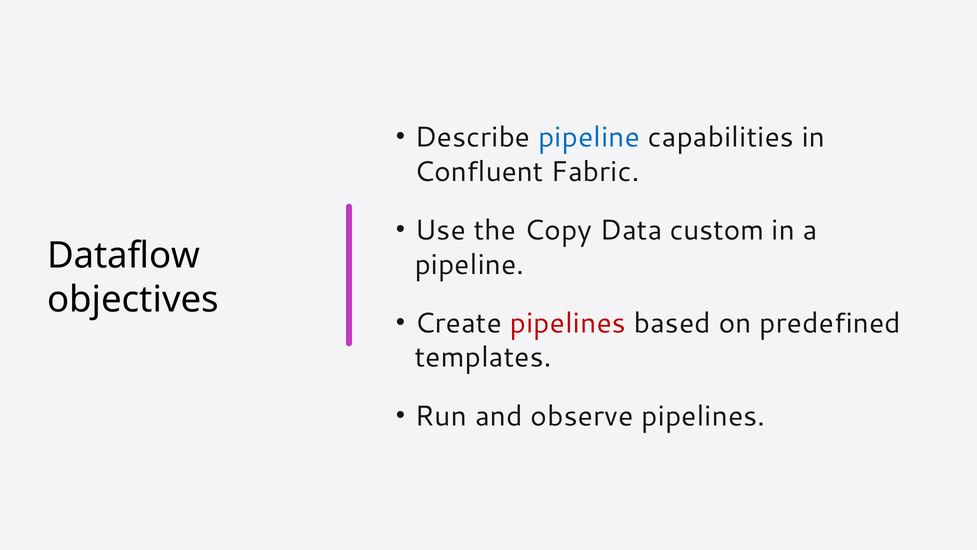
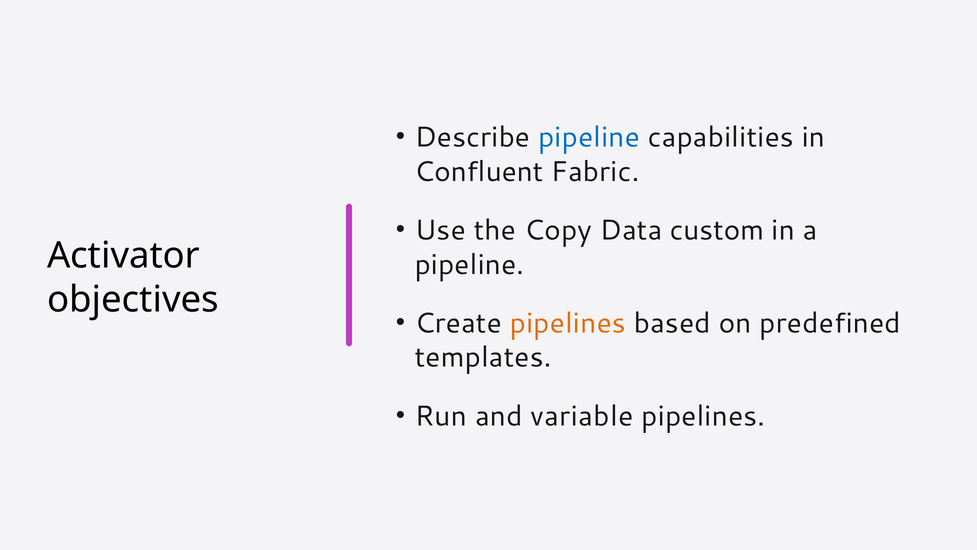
Dataflow: Dataflow -> Activator (124, 255)
pipelines colour: red -> orange (568, 323)
observe: observe -> variable (582, 416)
